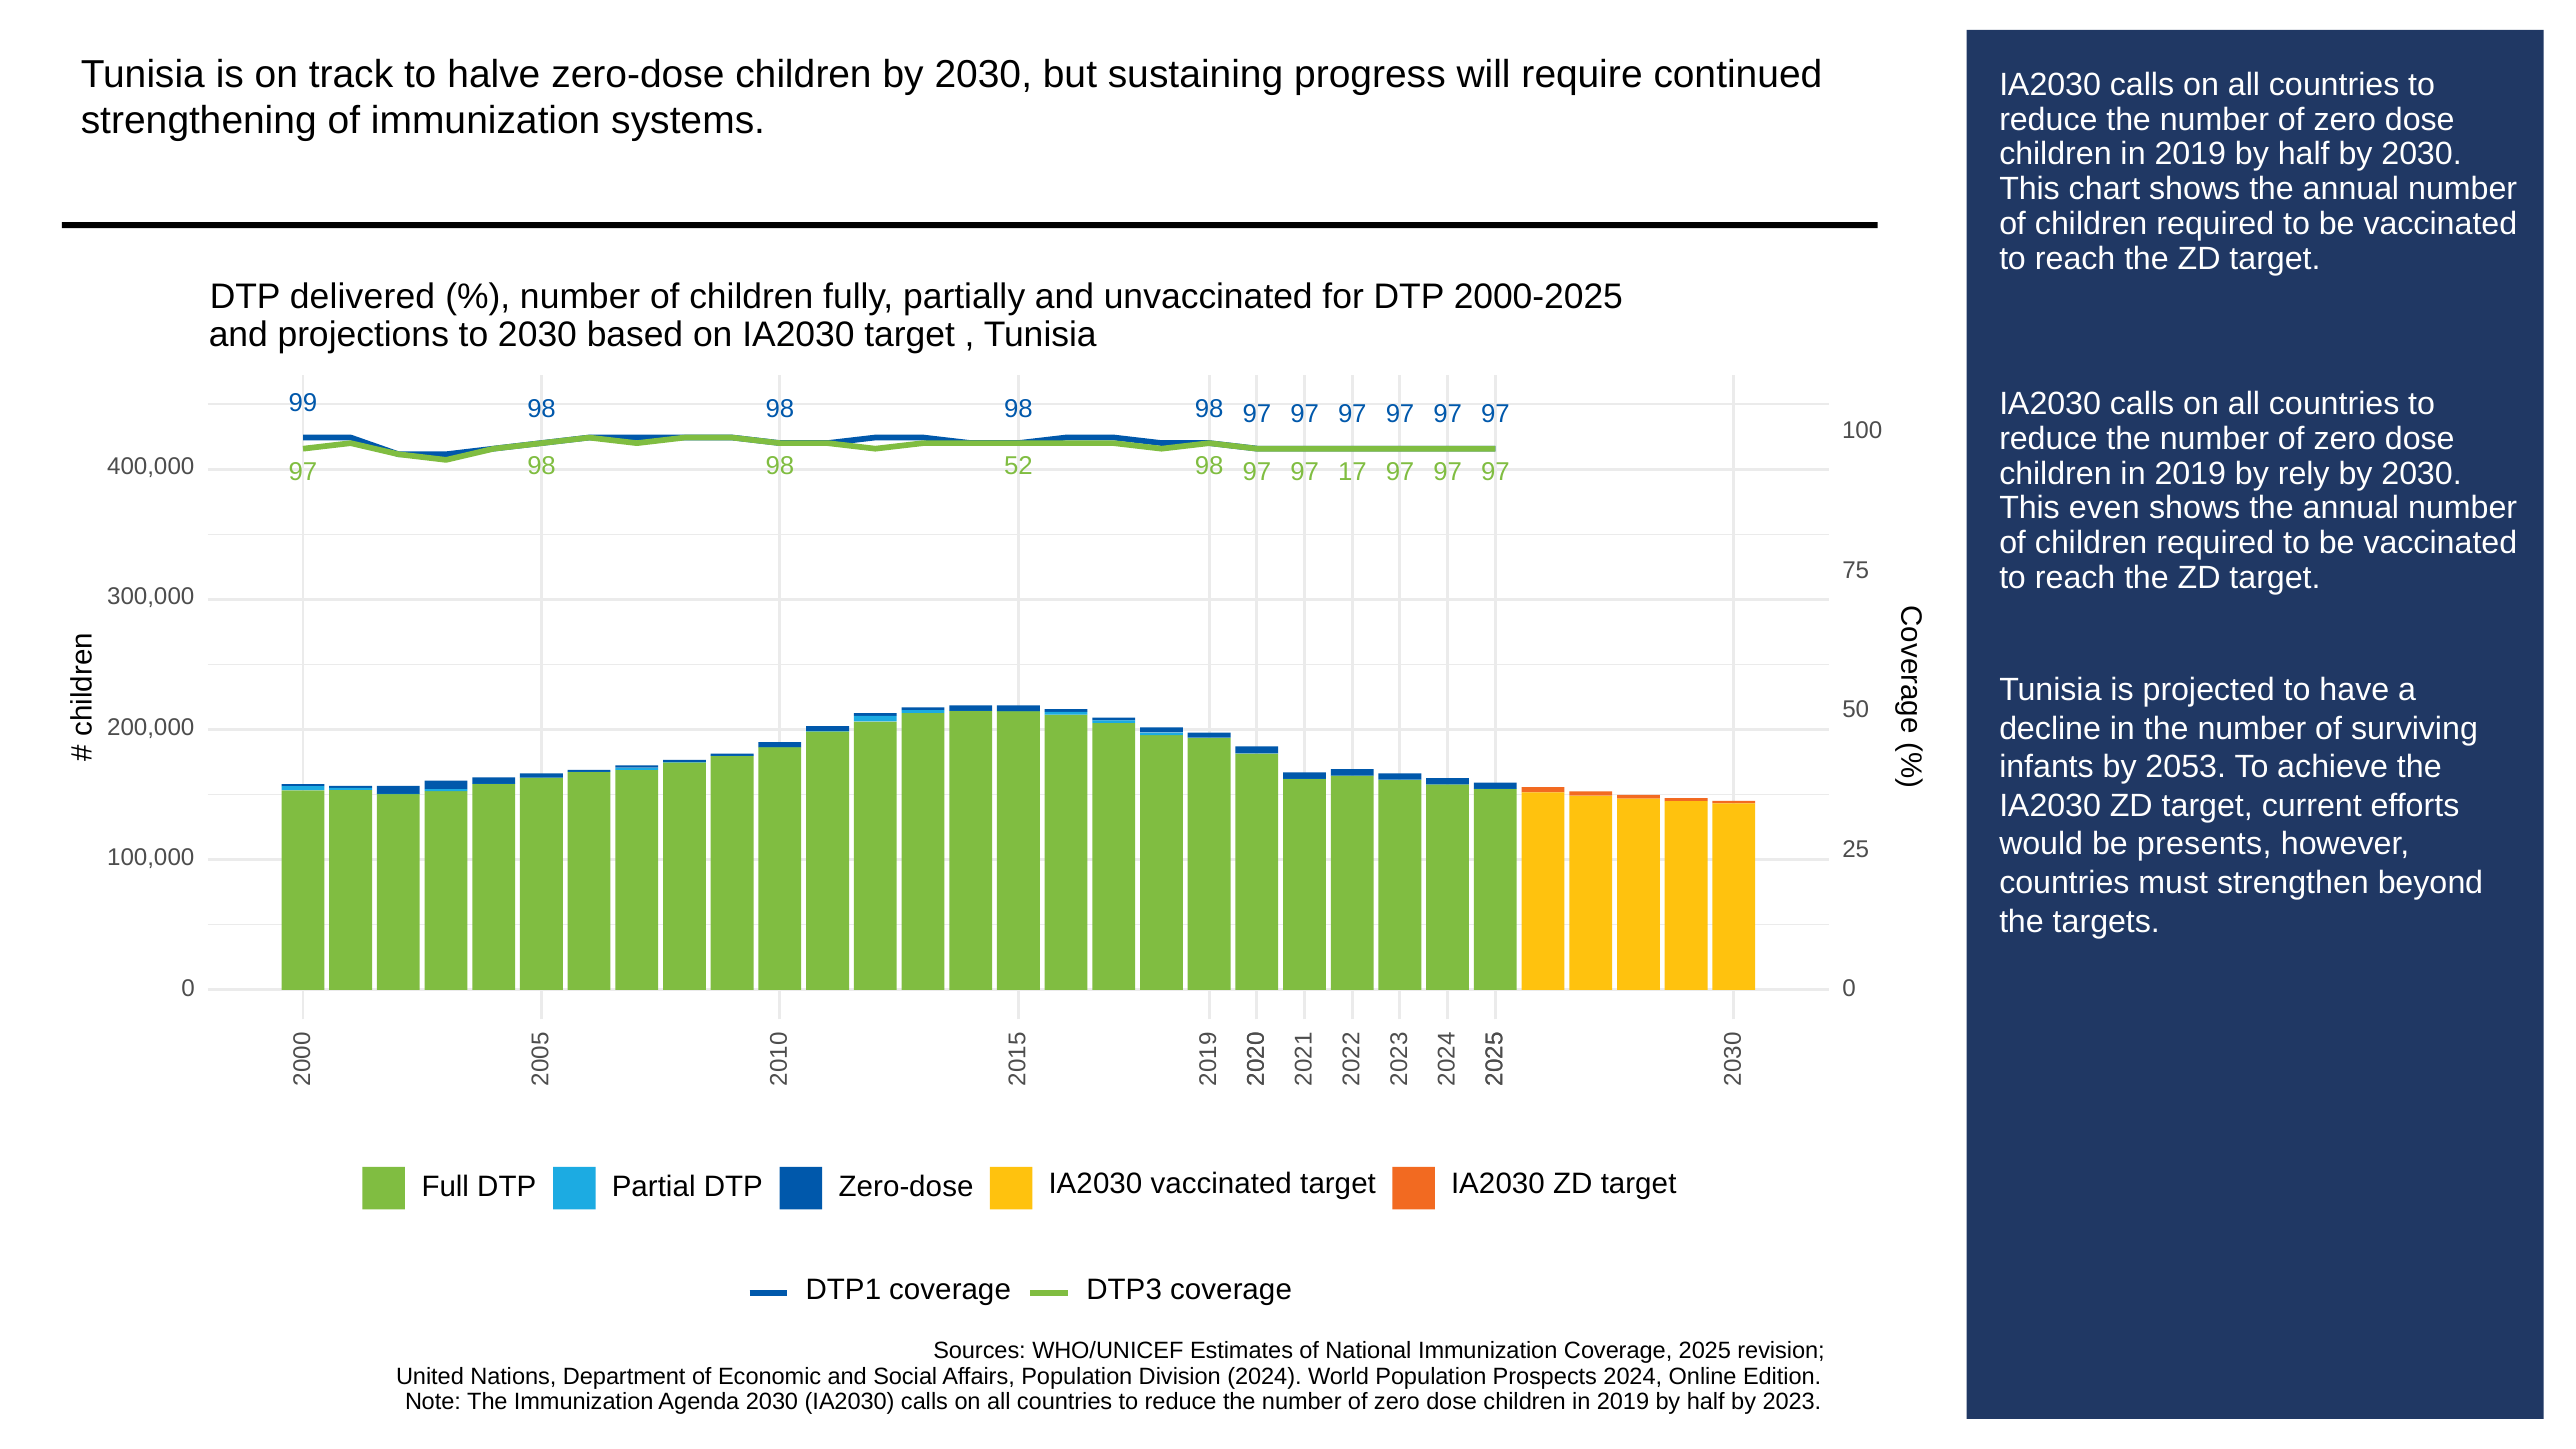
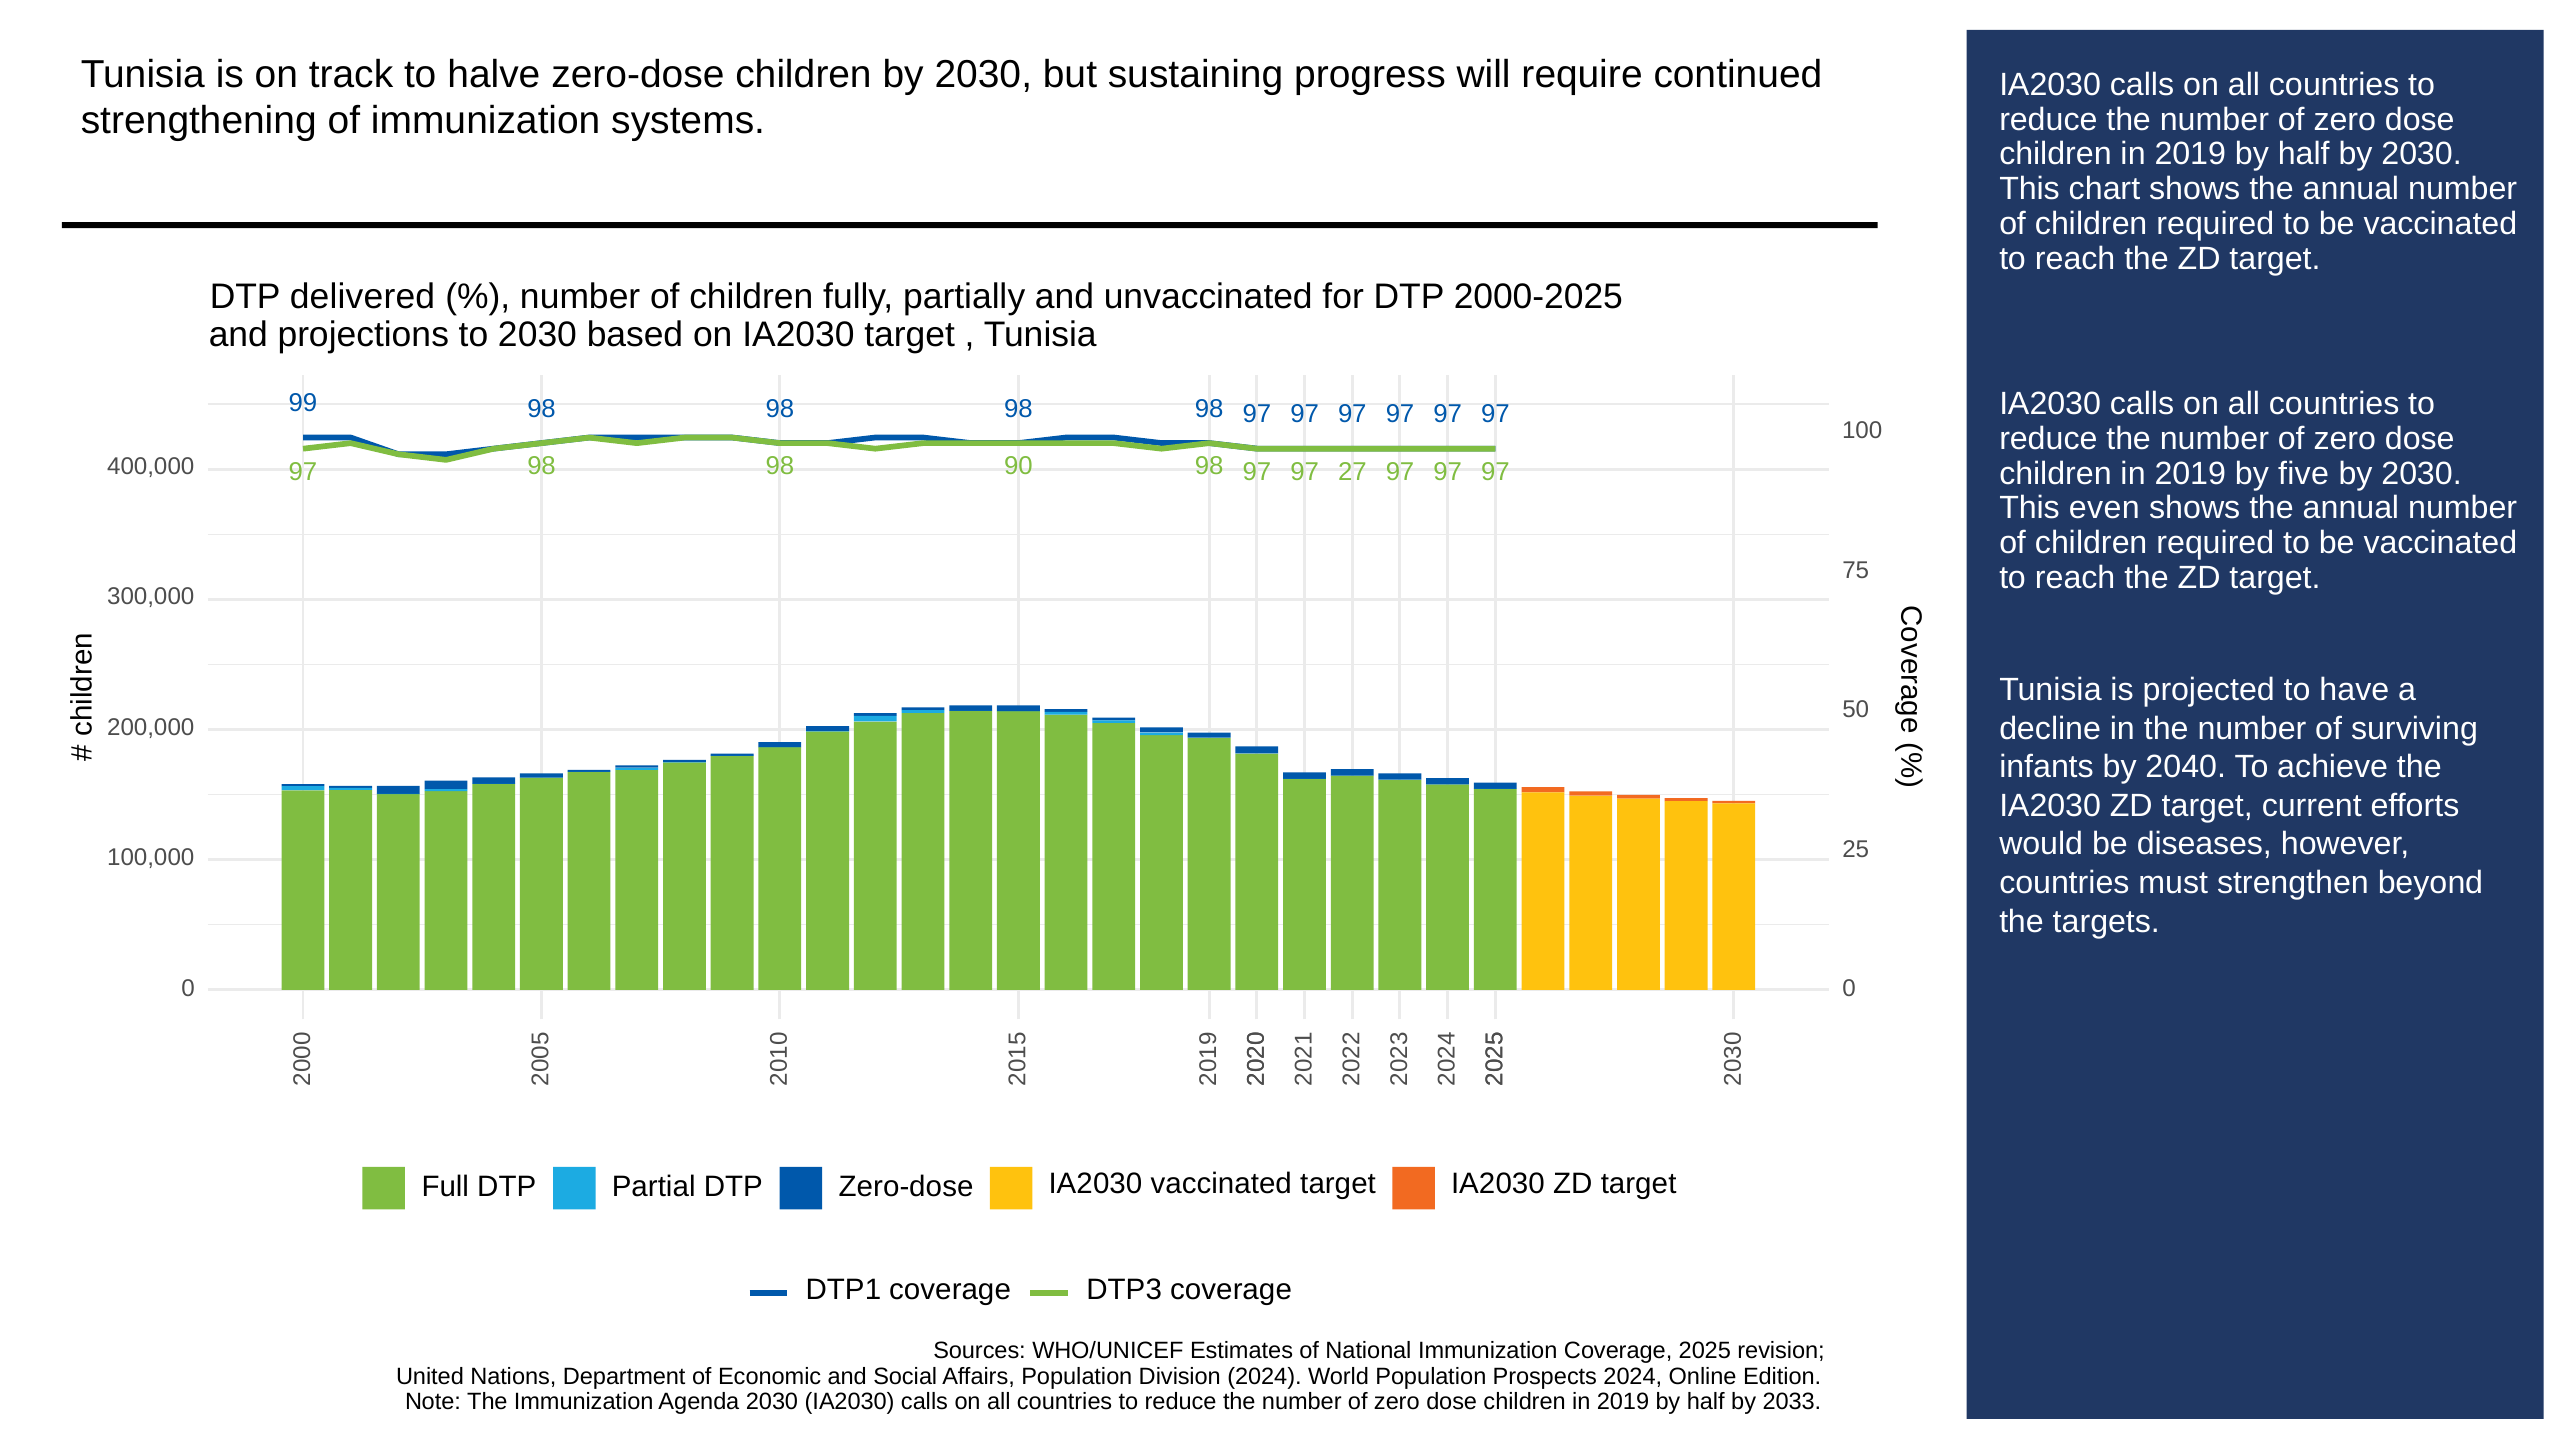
rely: rely -> five (2304, 474)
52: 52 -> 90 (1018, 466)
17: 17 -> 27 (1352, 472)
2053: 2053 -> 2040 (2186, 767)
presents: presents -> diseases (2204, 844)
2023: 2023 -> 2033 (1792, 1402)
